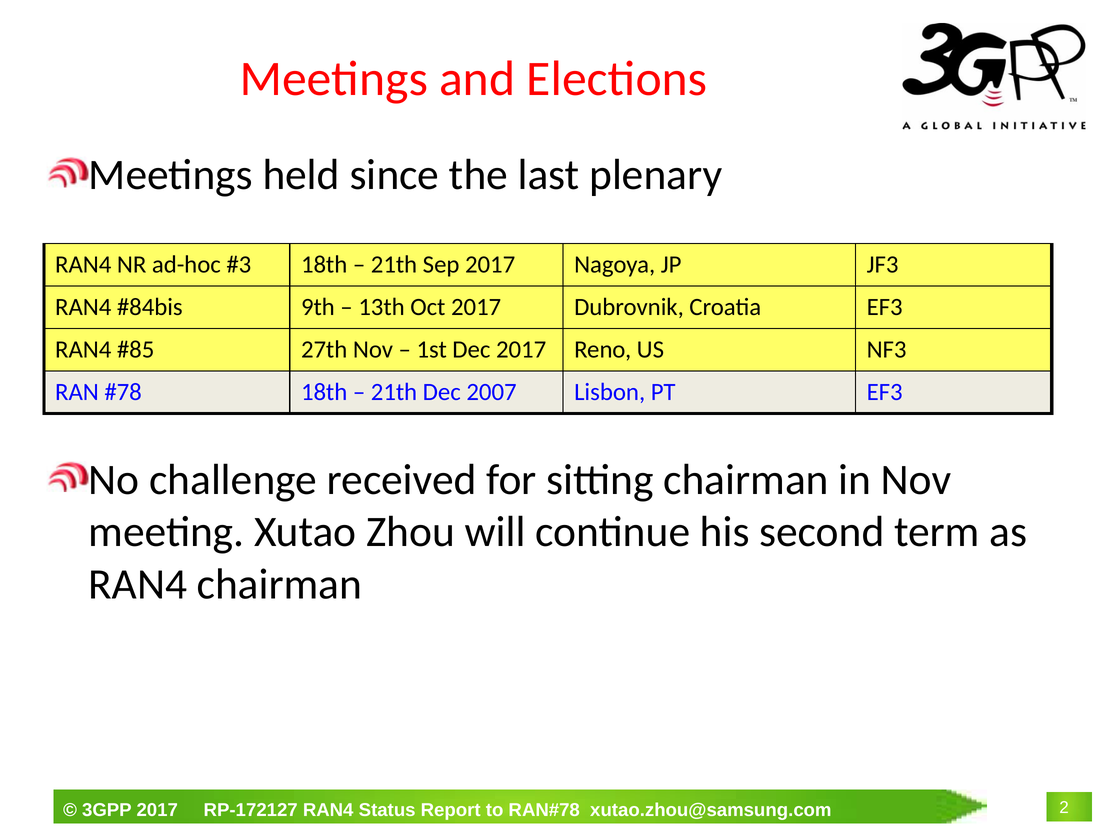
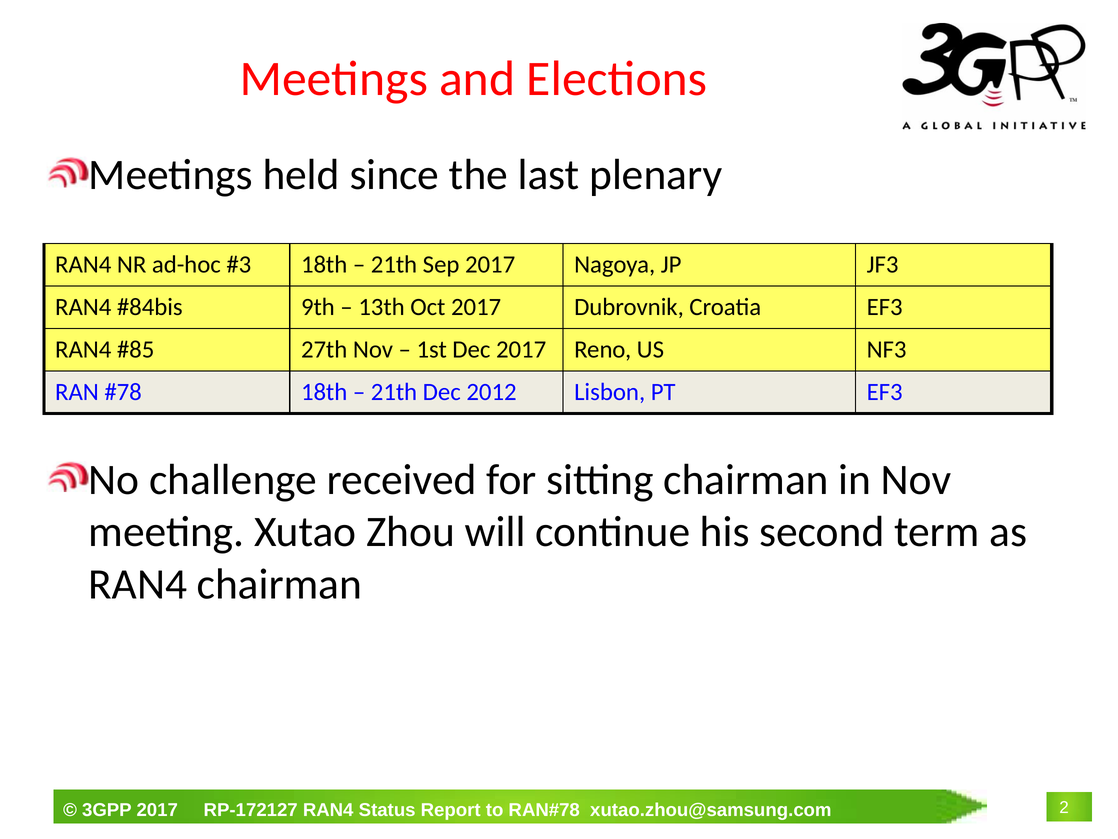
2007: 2007 -> 2012 (492, 392)
